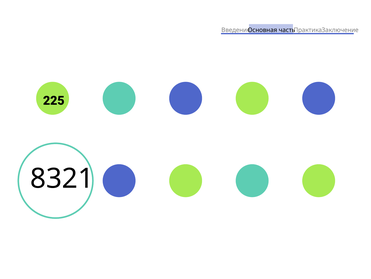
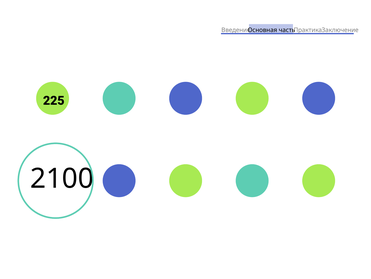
8321: 8321 -> 2100 (62, 178)
